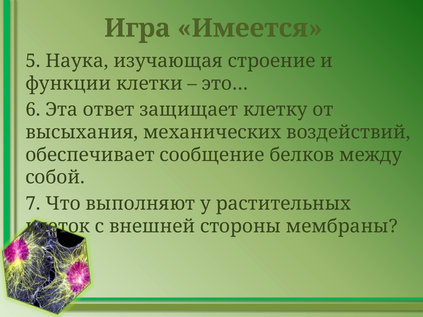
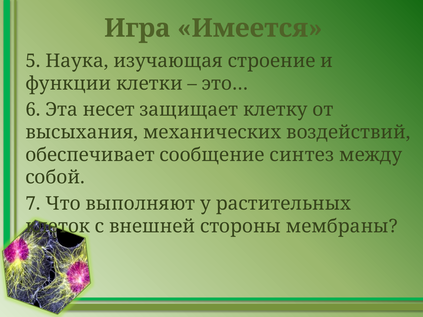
ответ: ответ -> несет (109, 110)
белков: белков -> синтез (302, 155)
